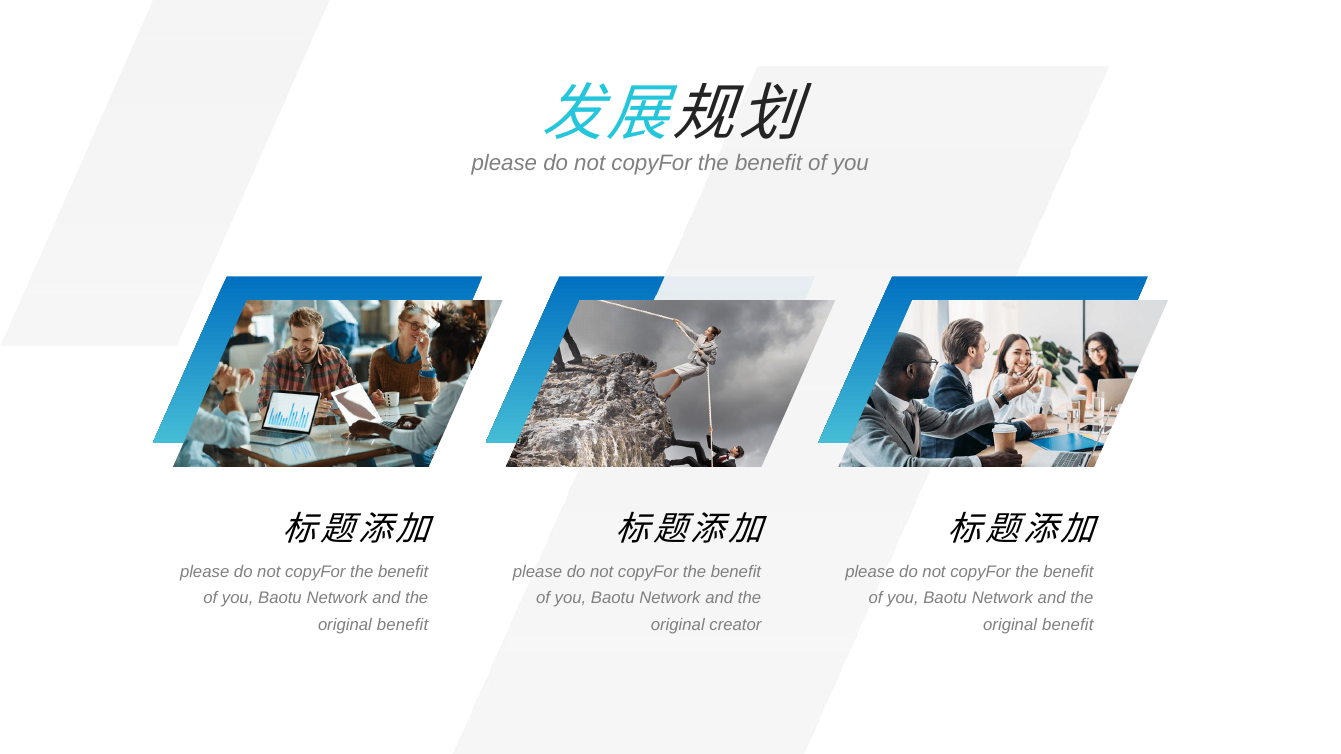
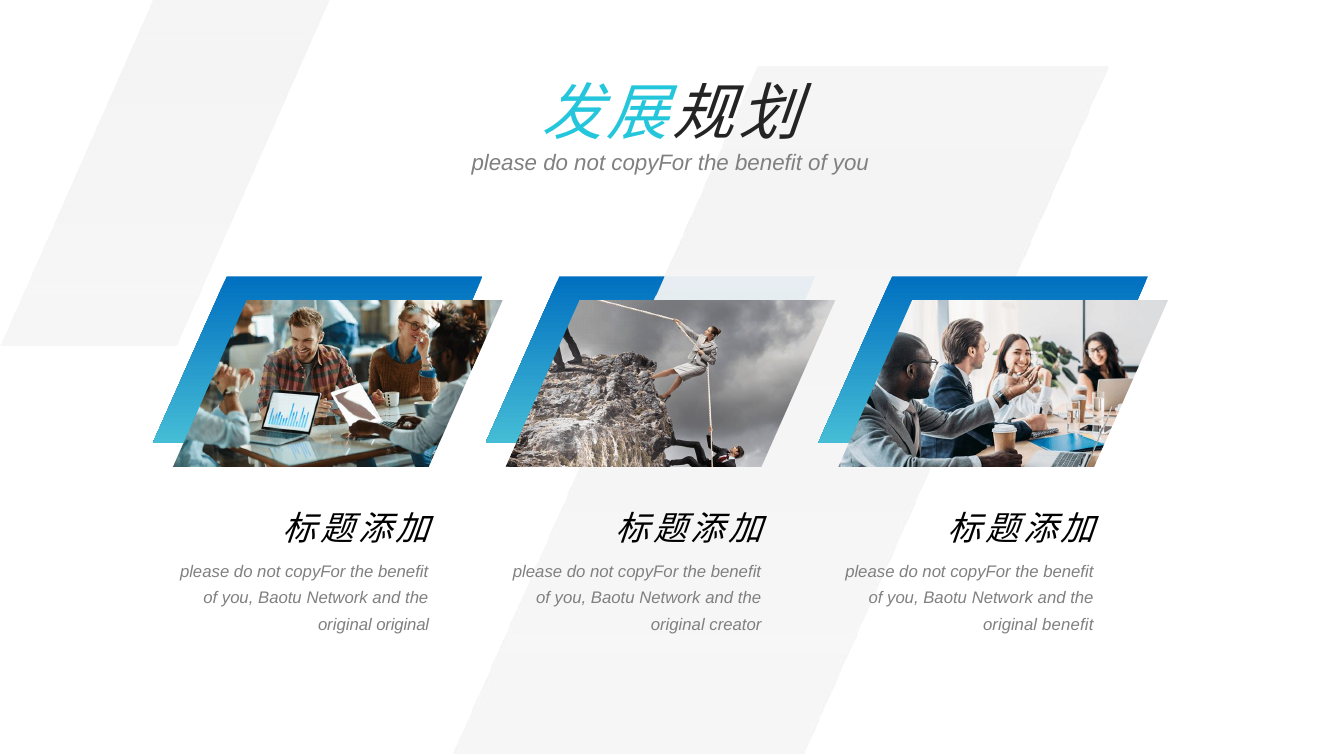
benefit: benefit -> original (403, 625)
